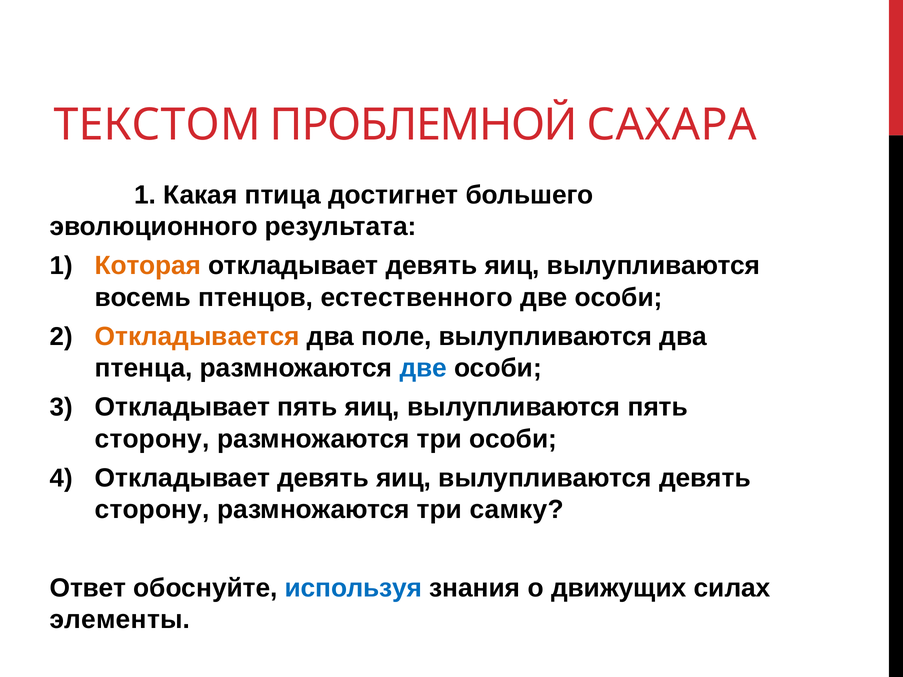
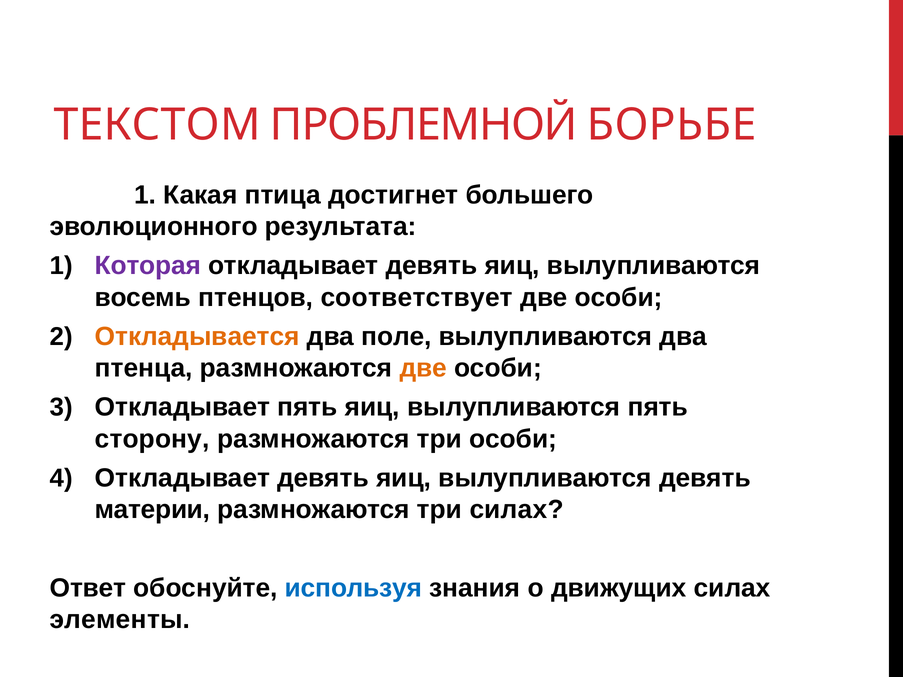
САХАРА: САХАРА -> БОРЬБЕ (672, 125)
Которая colour: orange -> purple (148, 266)
естественного: естественного -> соответствует (417, 298)
две colour: blue -> orange (423, 368)
сторону: сторону -> материи (152, 510)
три самку: самку -> силах (517, 510)
